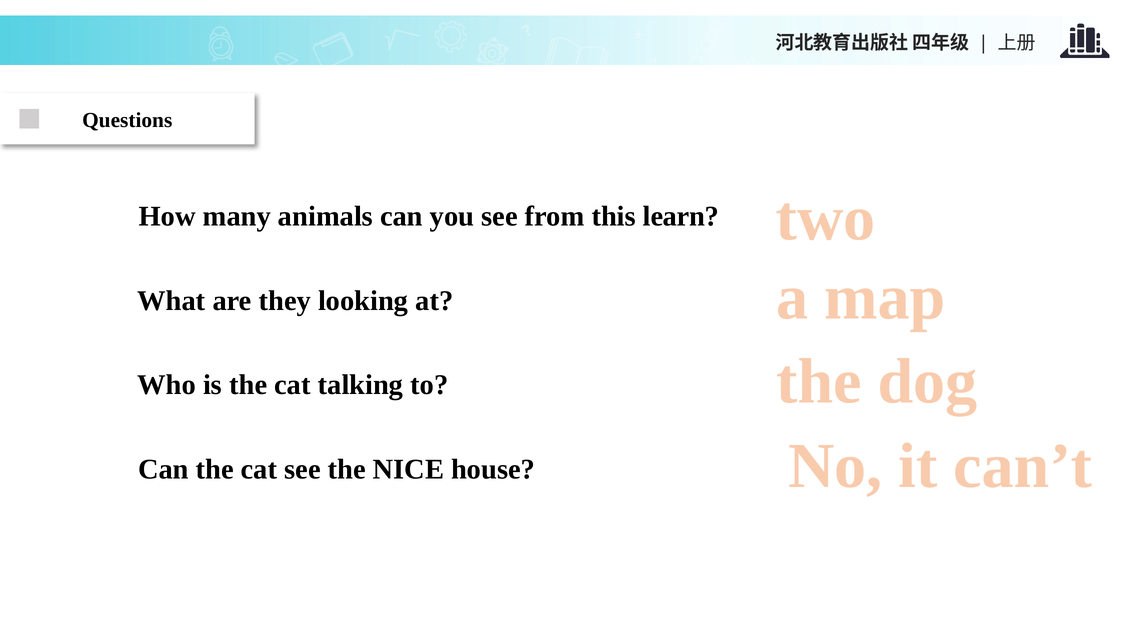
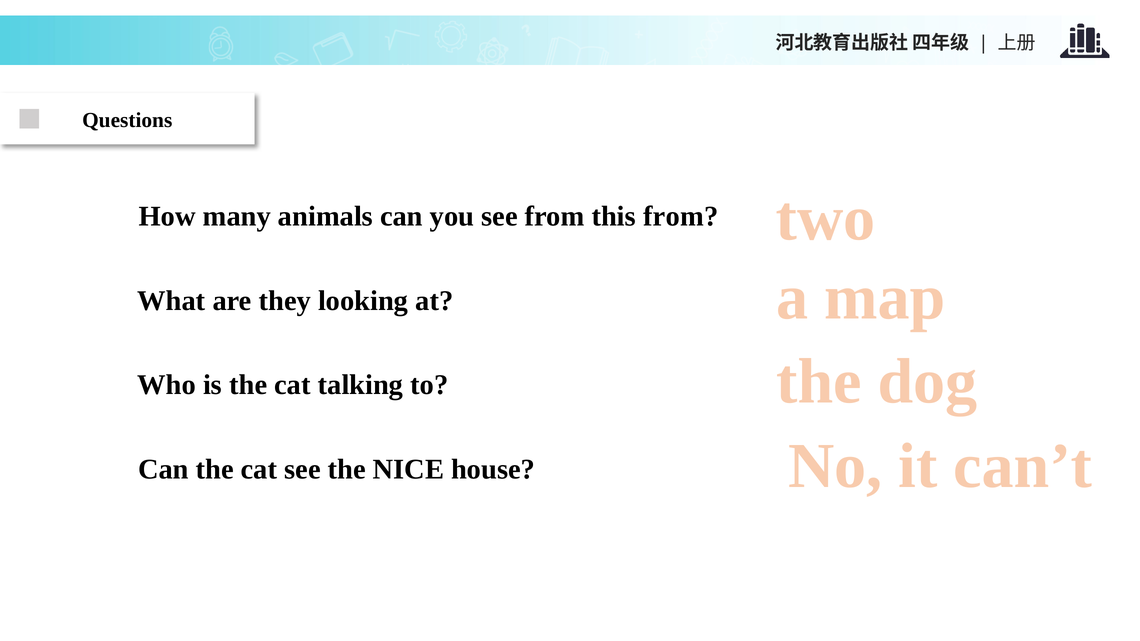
this learn: learn -> from (681, 216)
